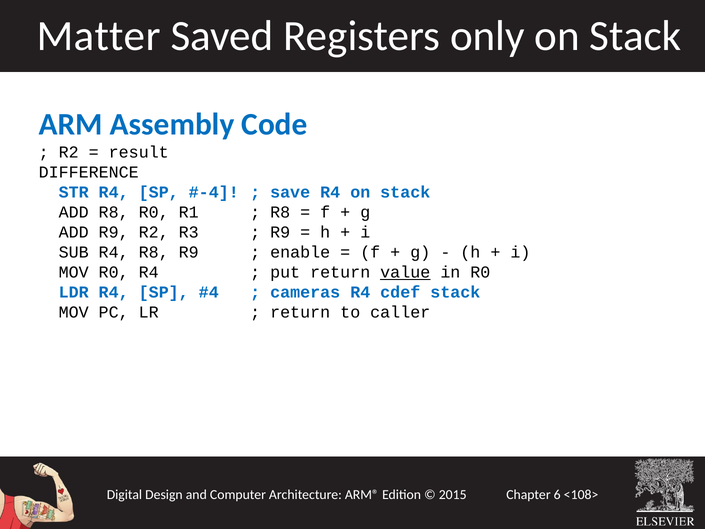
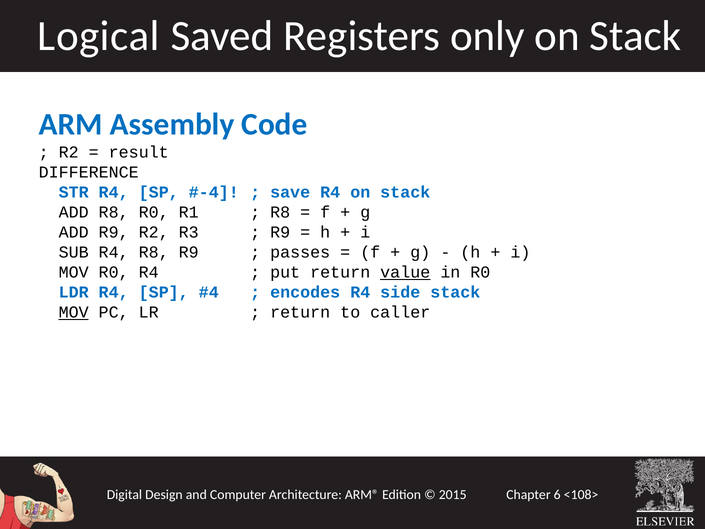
Matter: Matter -> Logical (99, 36)
enable: enable -> passes (300, 252)
cameras: cameras -> encodes (305, 292)
cdef: cdef -> side (400, 292)
MOV underline: none -> present (74, 312)
